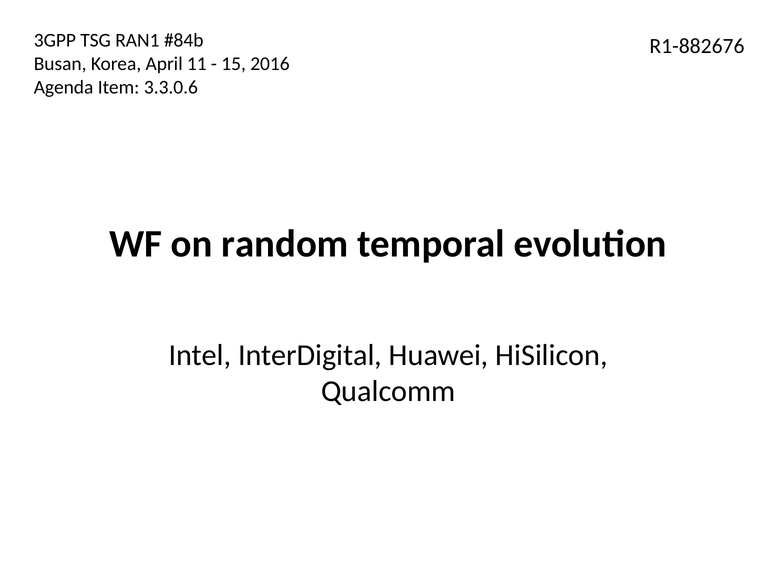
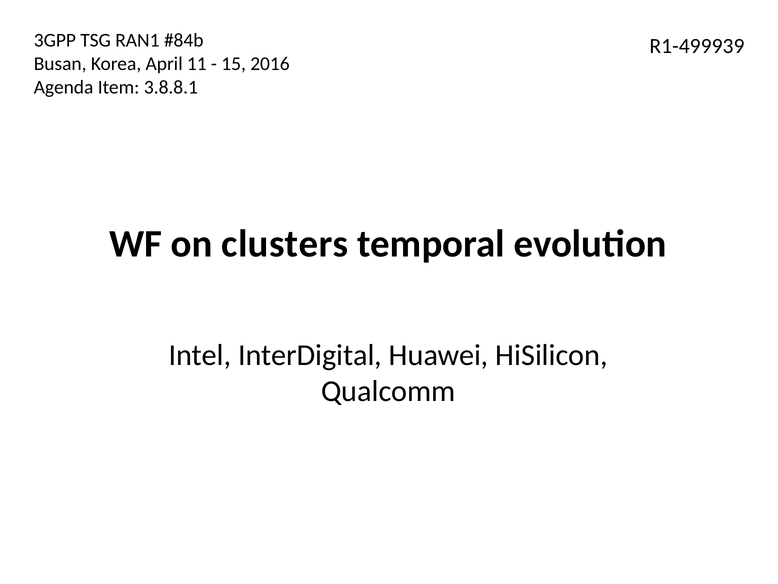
R1-882676: R1-882676 -> R1-499939 (697, 46)
3.3.0.6: 3.3.0.6 -> 3.8.8.1 (171, 87)
random: random -> clusters (285, 244)
